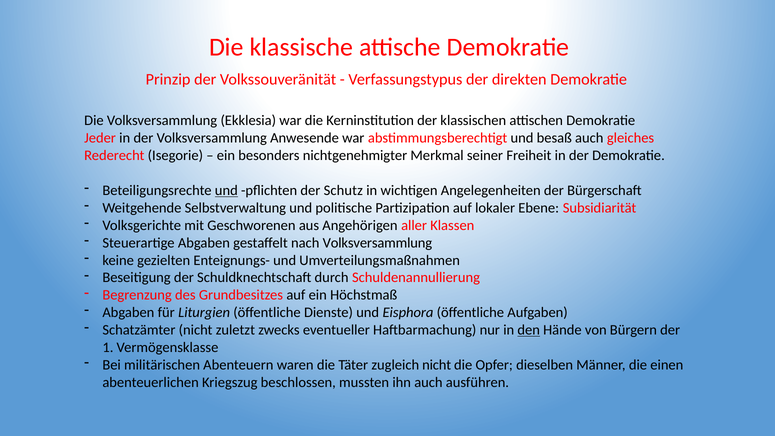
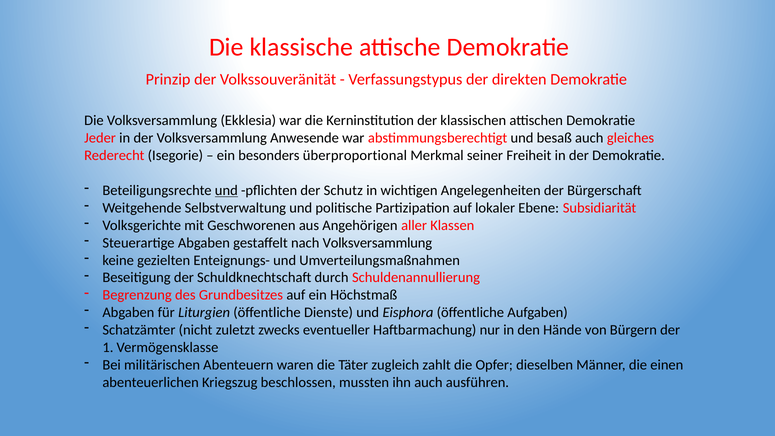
nichtgenehmigter: nichtgenehmigter -> überproportional (355, 156)
den underline: present -> none (529, 330)
zugleich nicht: nicht -> zahlt (437, 365)
